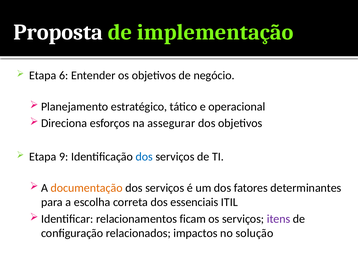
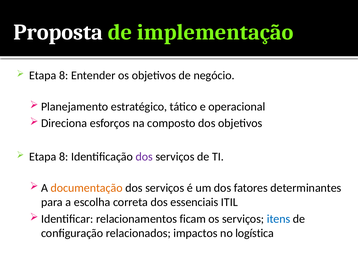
6: 6 -> 8 (64, 75)
assegurar: assegurar -> composto (171, 123)
9: 9 -> 8 (64, 156)
dos colour: blue -> purple (144, 156)
itens colour: purple -> blue (279, 219)
solução: solução -> logística (255, 233)
